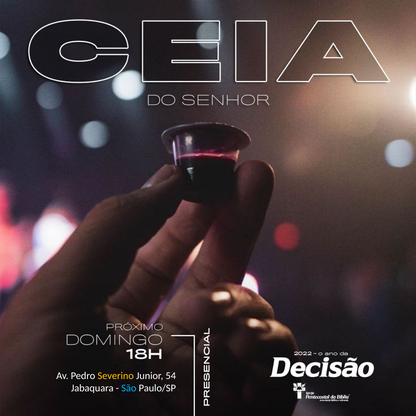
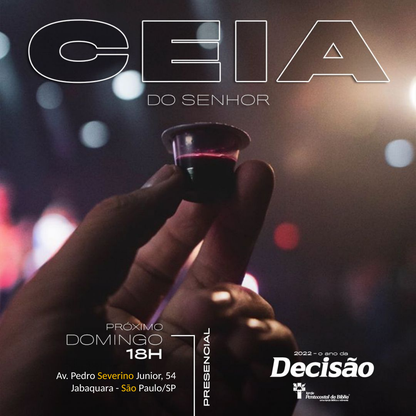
São colour: light blue -> yellow (129, 388)
